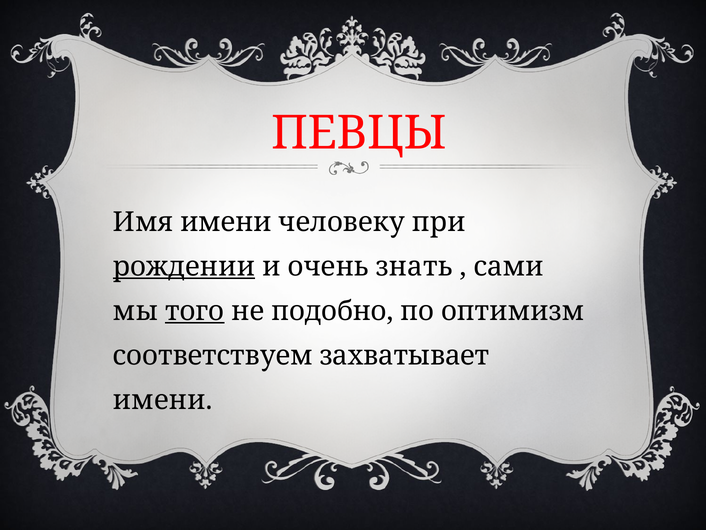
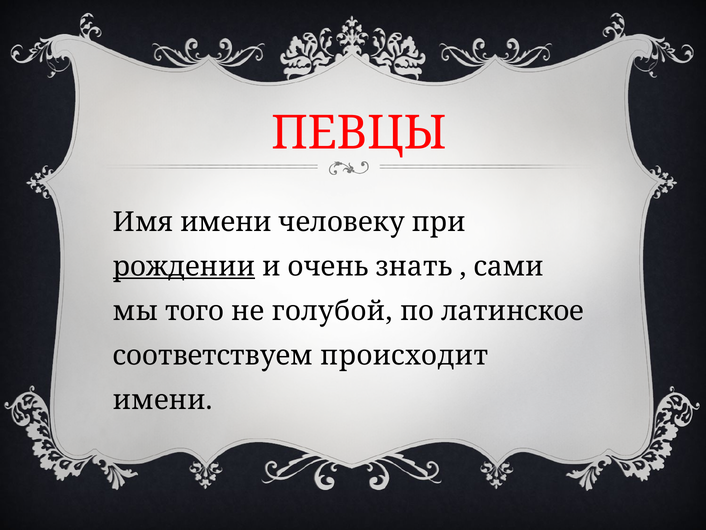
того underline: present -> none (195, 311)
подобно: подобно -> голубой (332, 311)
оптимизм: оптимизм -> латинское (513, 311)
захватывает: захватывает -> происходит (404, 355)
